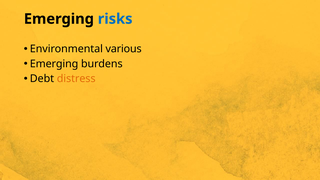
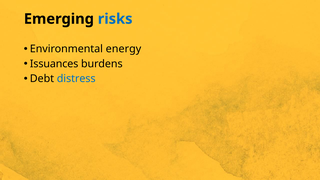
various: various -> energy (123, 49)
Emerging: Emerging -> Issuances (54, 64)
distress colour: orange -> blue (76, 79)
